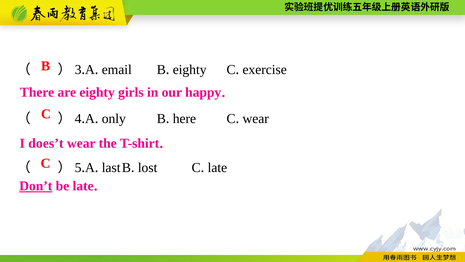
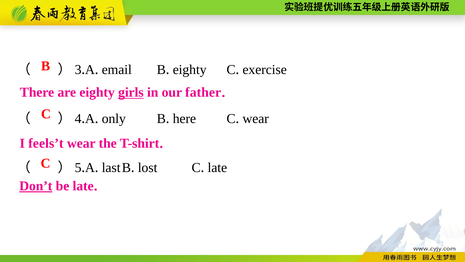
girls underline: none -> present (131, 92)
happy: happy -> father (203, 92)
does’t: does’t -> feels’t (46, 143)
